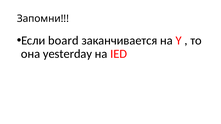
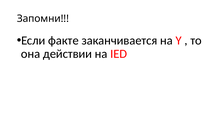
board: board -> факте (63, 41)
yesterday: yesterday -> действии (67, 54)
